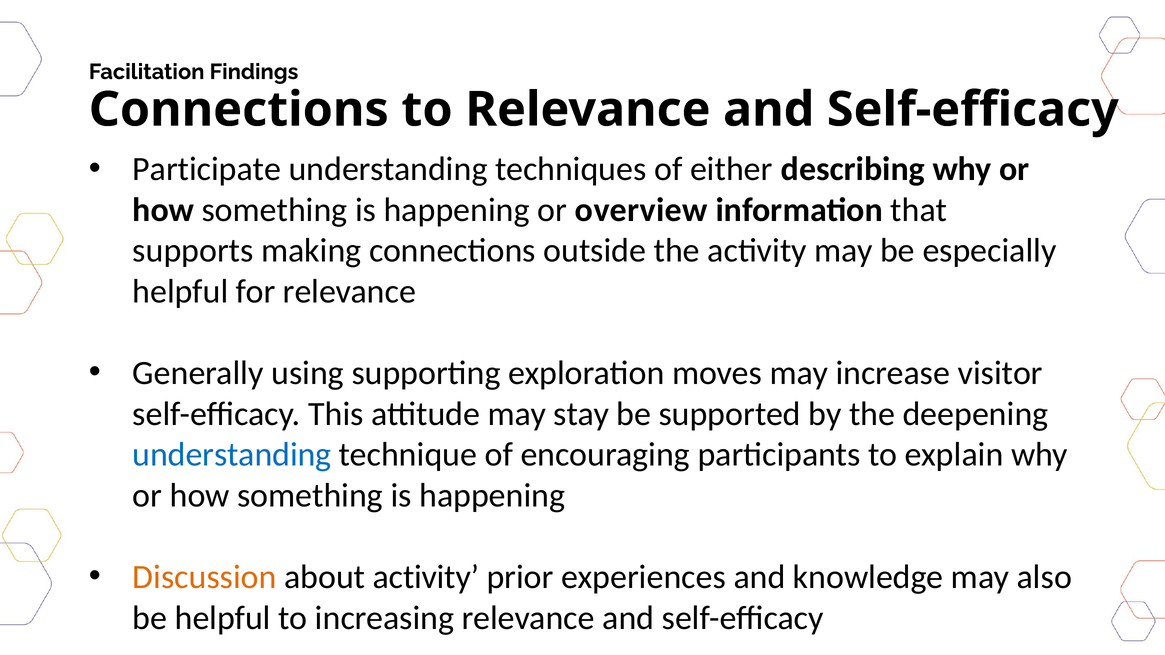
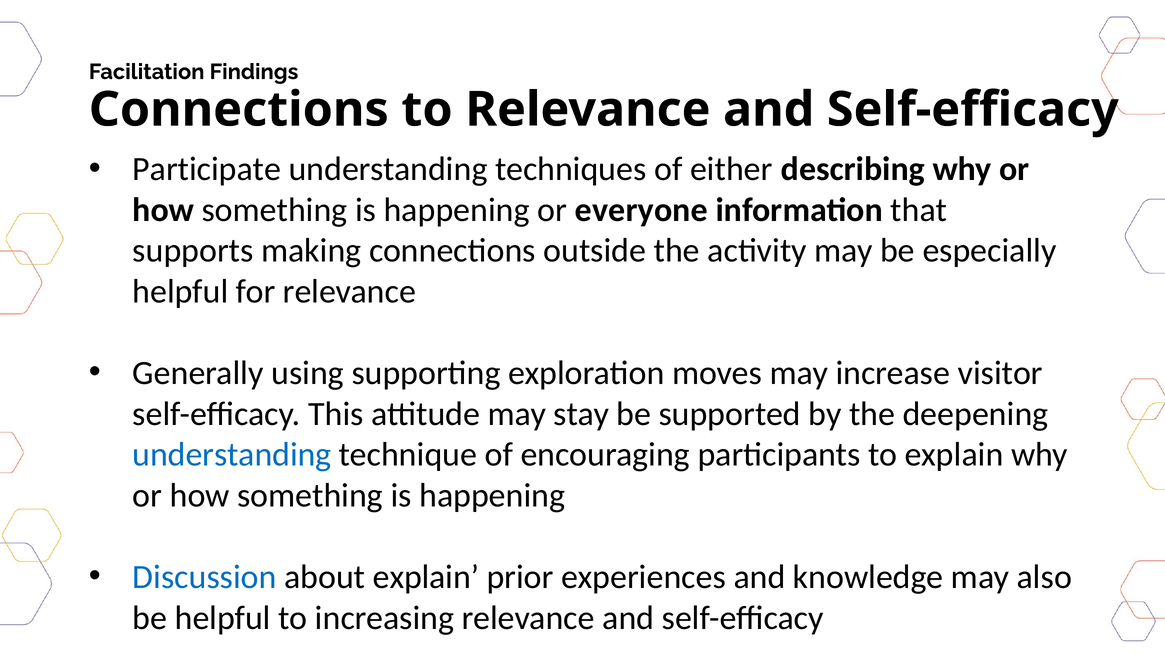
overview: overview -> everyone (641, 210)
Discussion colour: orange -> blue (204, 577)
about activity: activity -> explain (426, 577)
